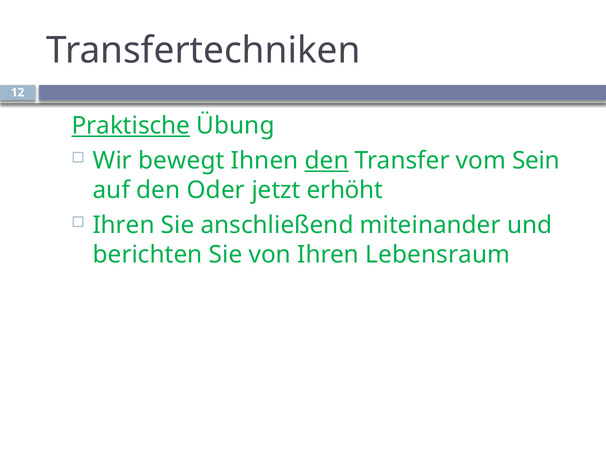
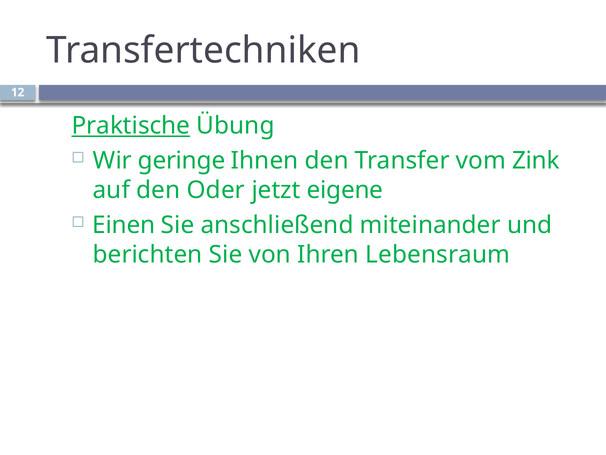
bewegt: bewegt -> geringe (182, 161)
den underline: present -> none (327, 161)
Sein: Sein -> Zink (536, 161)
erhöht: erhöht -> eigene (345, 190)
Ihren: Ihren -> Einen (124, 225)
